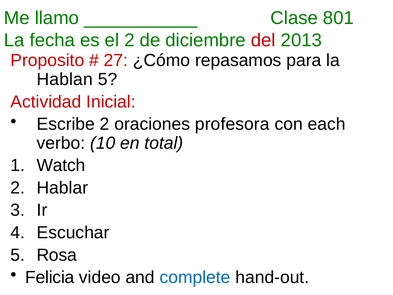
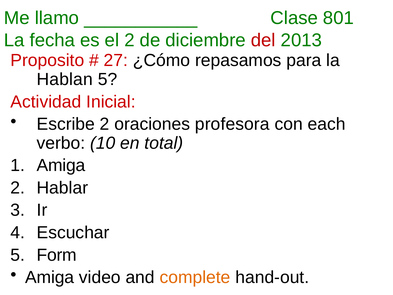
Watch: Watch -> Amiga (61, 165)
Rosa: Rosa -> Form (57, 255)
Felicia: Felicia -> Amiga (50, 277)
complete colour: blue -> orange (195, 277)
